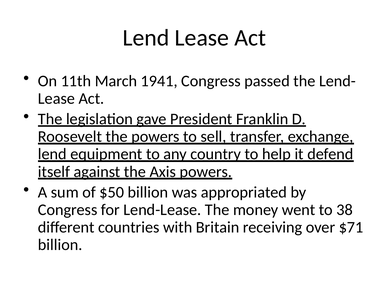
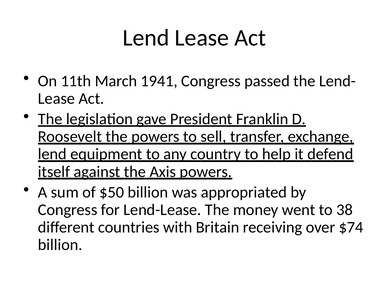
$71: $71 -> $74 (351, 227)
